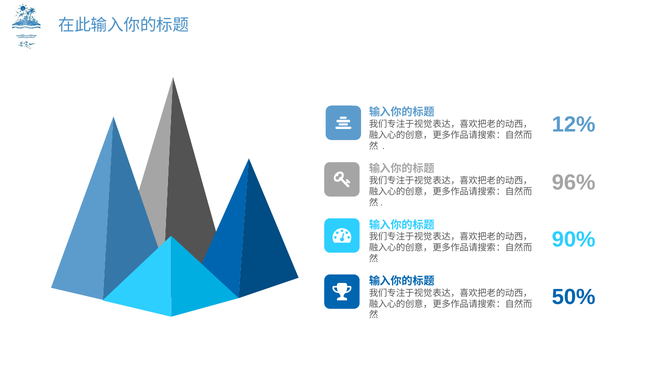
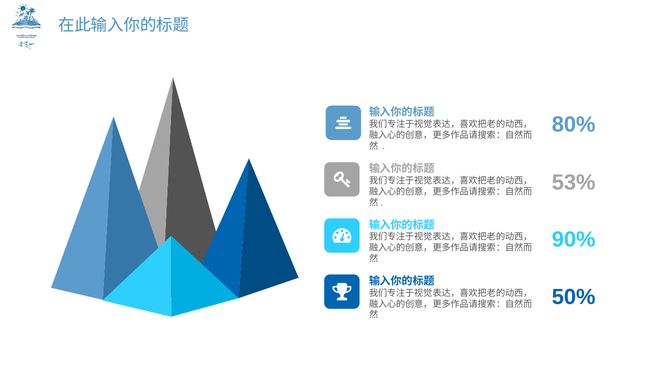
12%: 12% -> 80% (574, 124)
96%: 96% -> 53% (574, 182)
